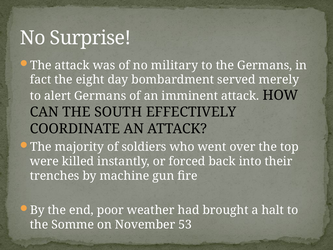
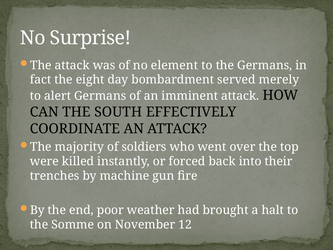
military: military -> element (175, 65)
53: 53 -> 12 (185, 224)
